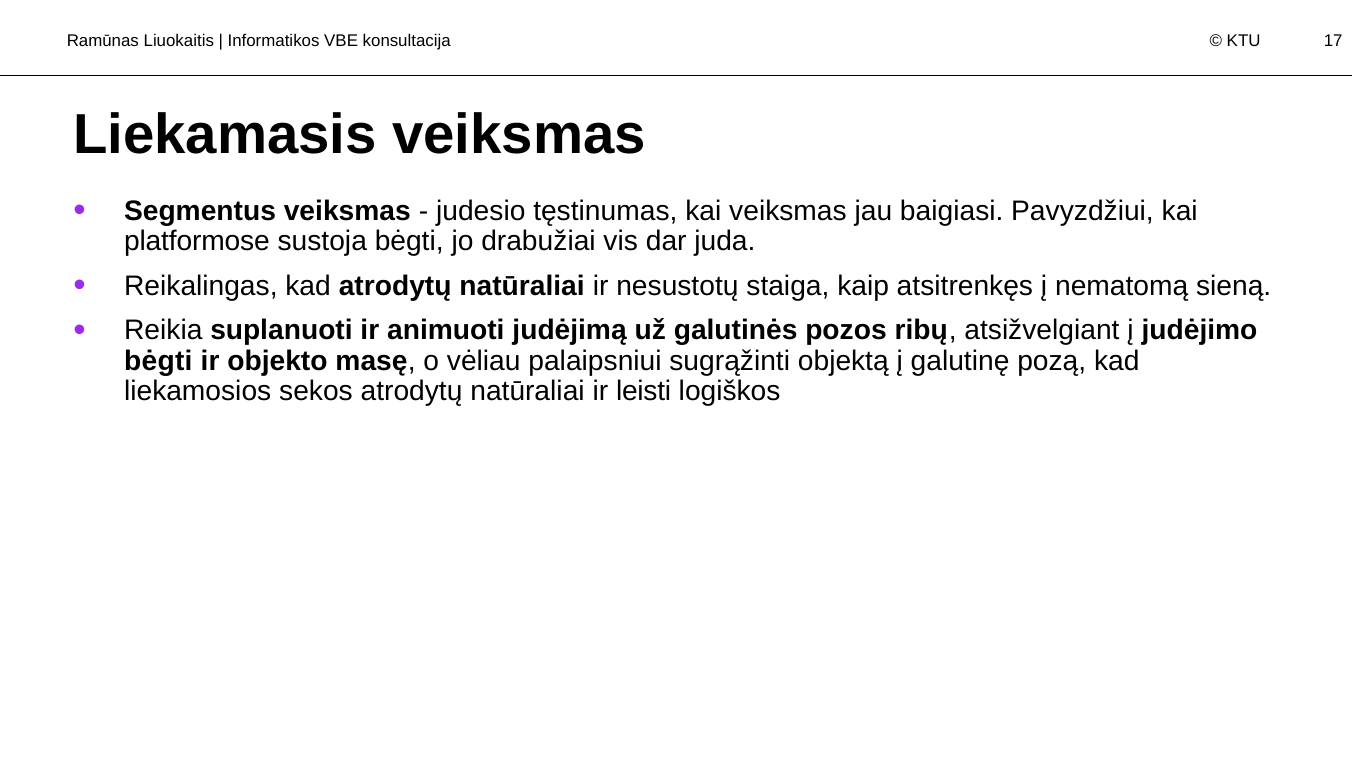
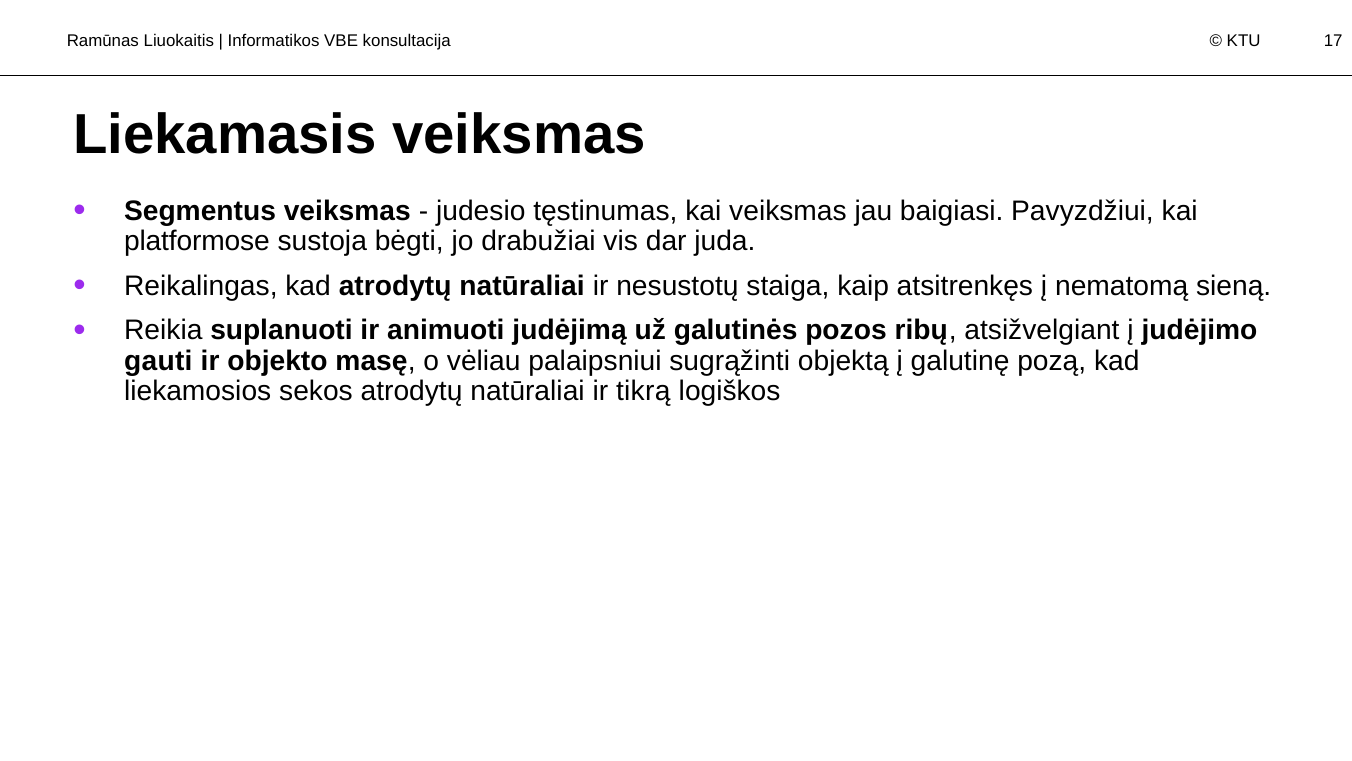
bėgti: bėgti -> gauti (158, 361)
leisti: leisti -> tikrą (643, 391)
